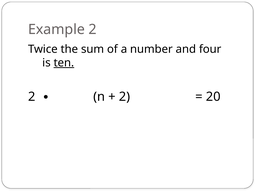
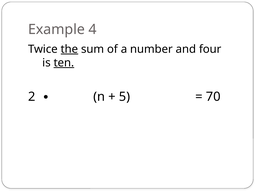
Example 2: 2 -> 4 (93, 29)
the underline: none -> present (69, 49)
2: 2 -> 5 (125, 97)
20: 20 -> 70 (213, 97)
